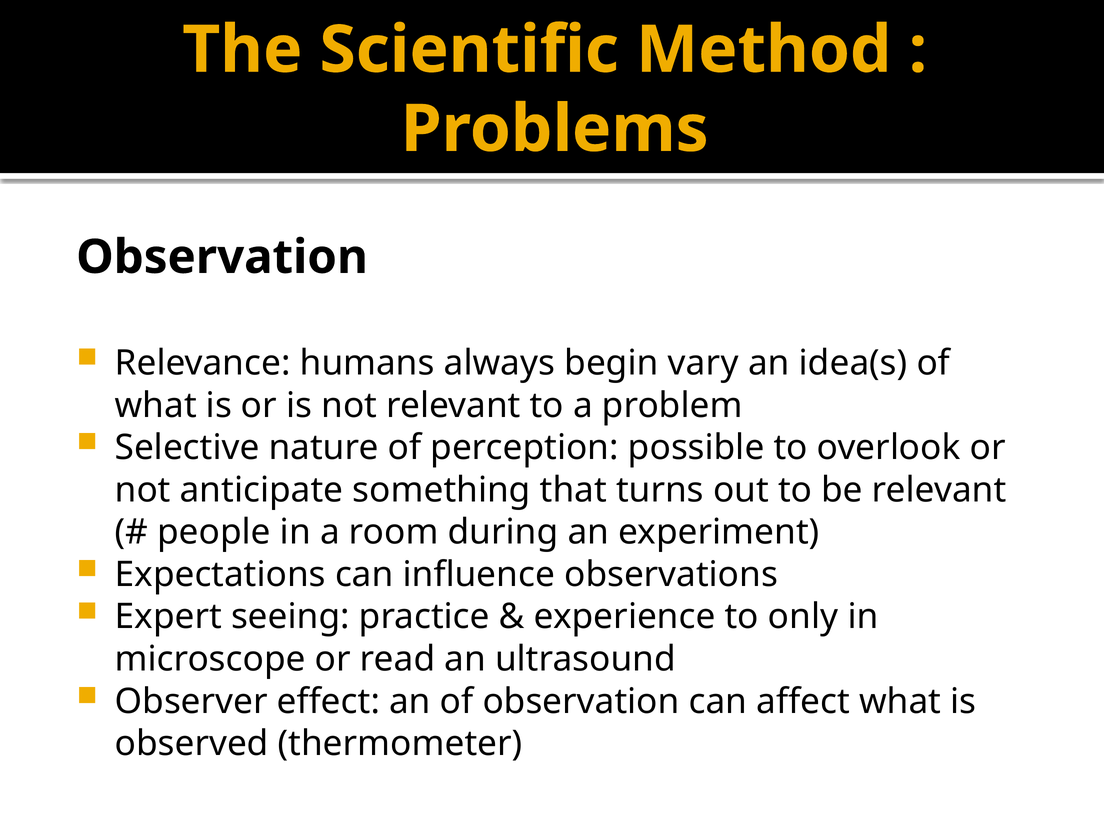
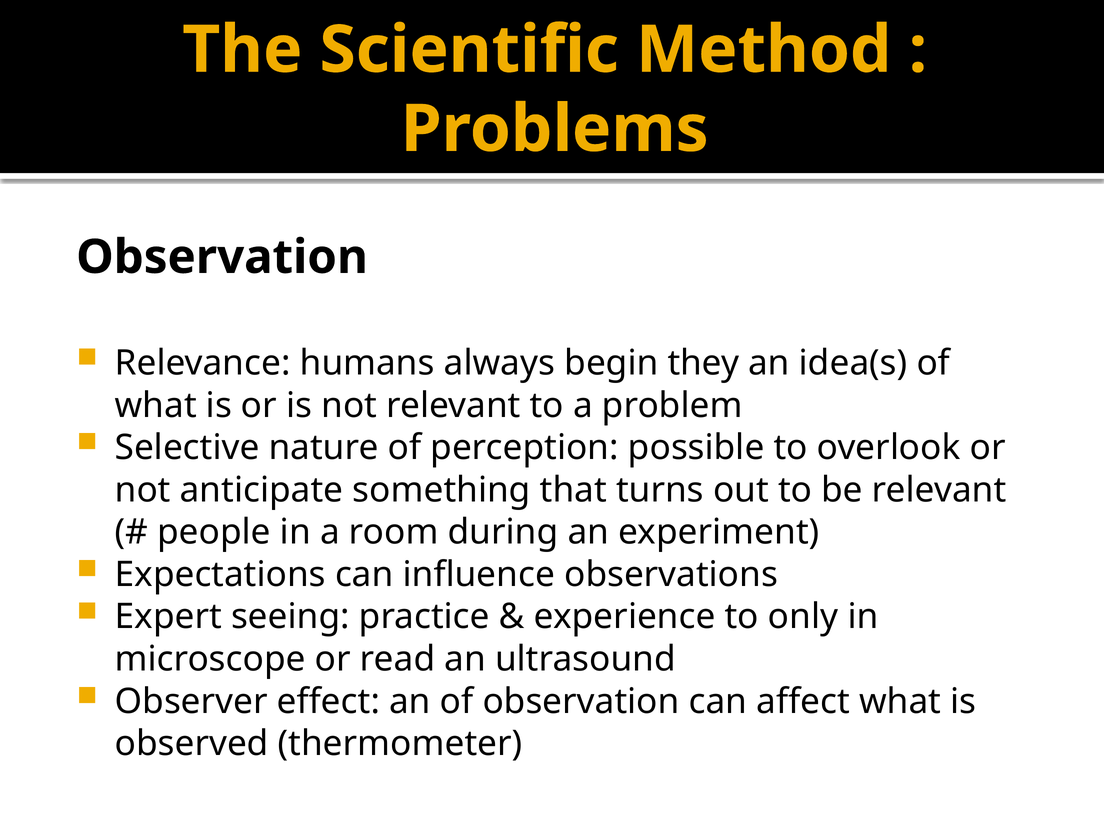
vary: vary -> they (703, 363)
